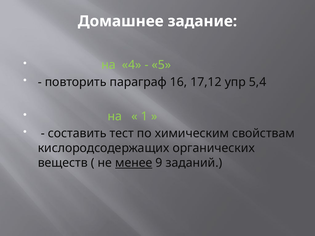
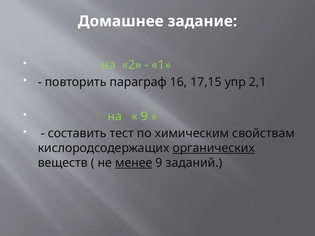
4: 4 -> 2 (132, 65)
5: 5 -> 1 (161, 65)
17,12: 17,12 -> 17,15 (206, 82)
5,4: 5,4 -> 2,1 (258, 82)
1: 1 -> 9 (144, 116)
органических underline: none -> present (214, 148)
